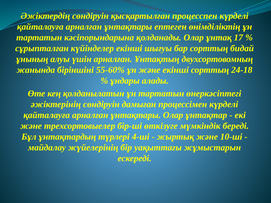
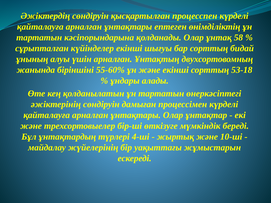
17: 17 -> 58 (238, 38)
24-18: 24-18 -> 53-18 (242, 70)
